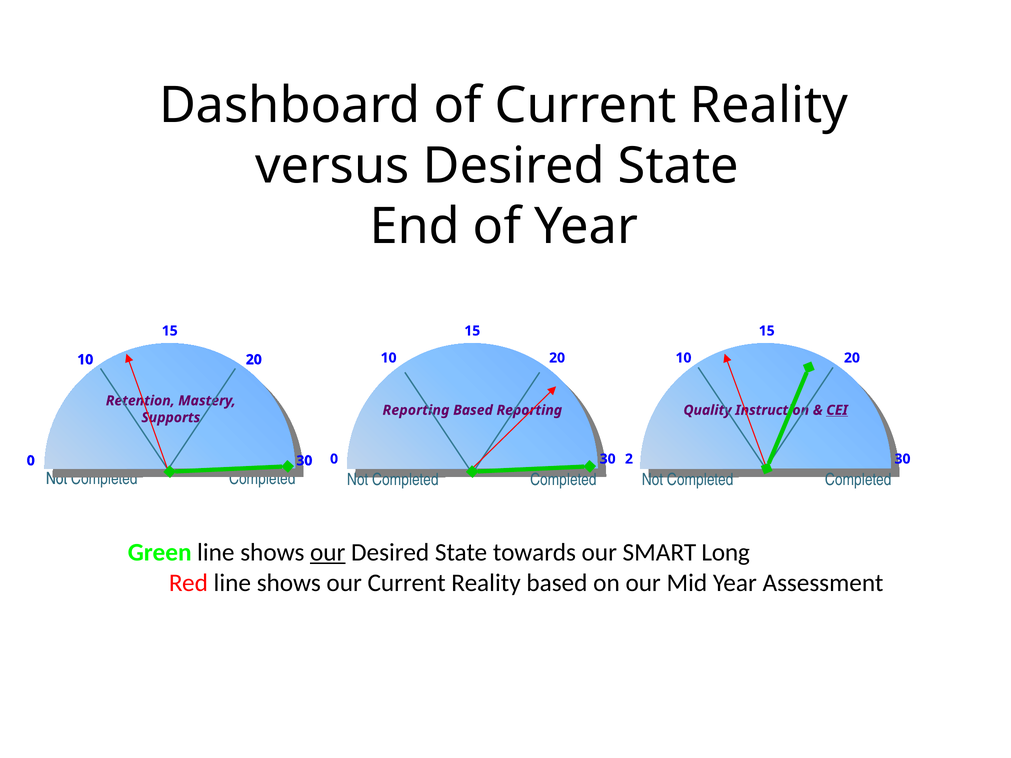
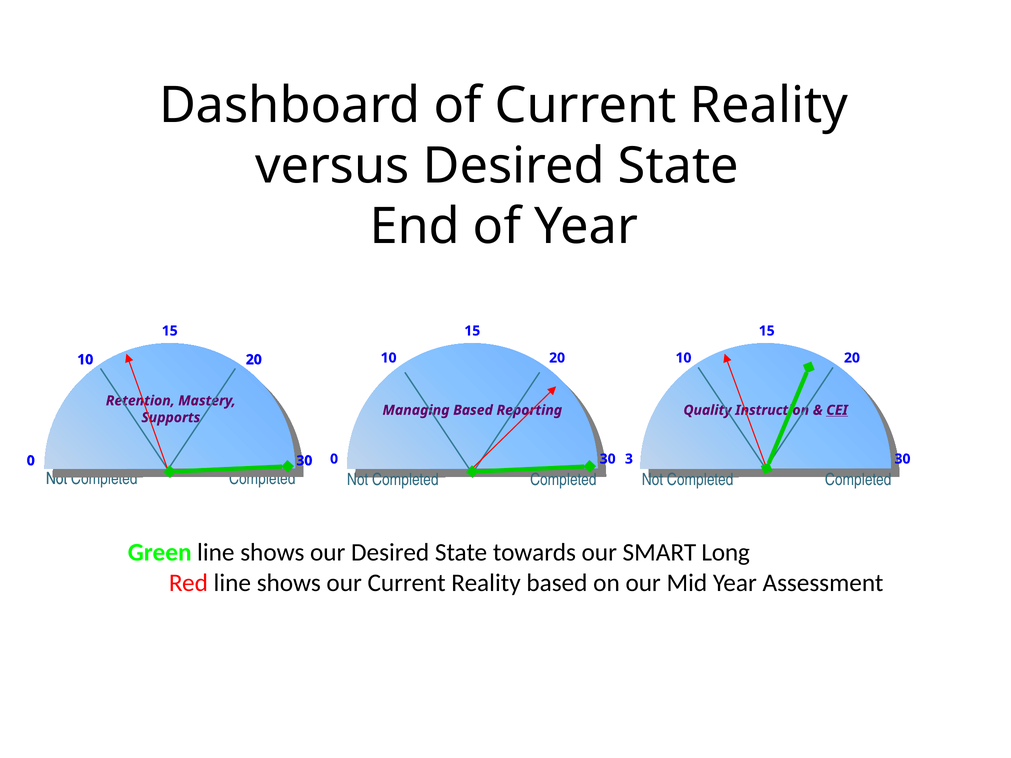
Reporting: Reporting -> Managing (416, 410)
2: 2 -> 3 (629, 459)
our underline: present -> none (328, 553)
